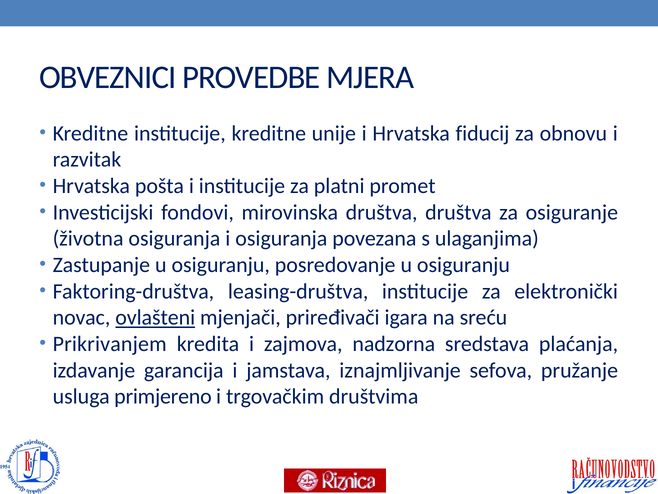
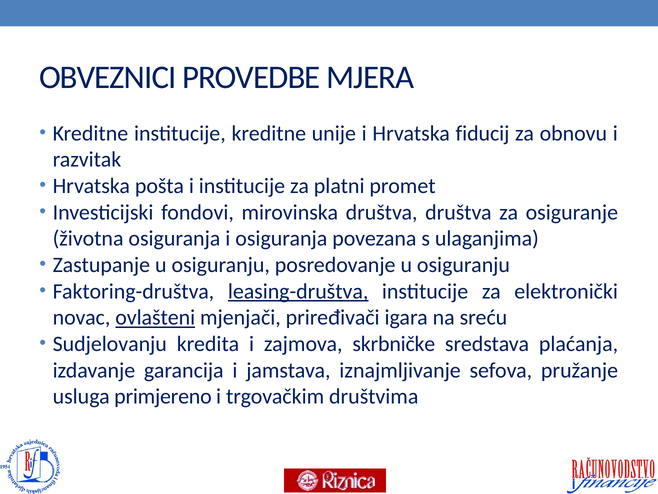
leasing-društva underline: none -> present (298, 291)
Prikrivanjem: Prikrivanjem -> Sudjelovanju (110, 344)
nadzorna: nadzorna -> skrbničke (394, 344)
